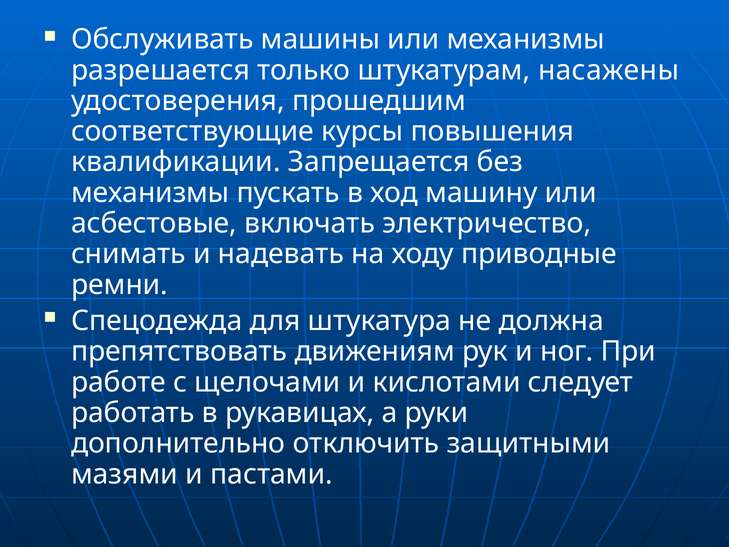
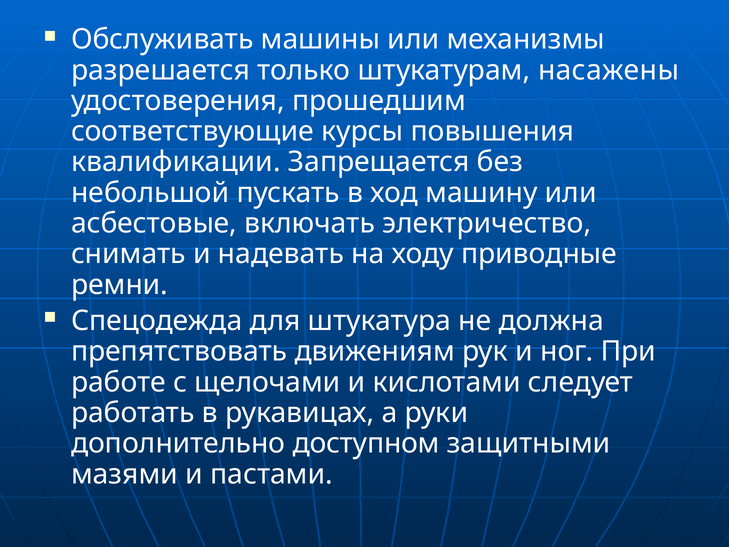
механизмы: механизмы -> небольшой (150, 193)
отключить: отключить -> доступном (366, 443)
